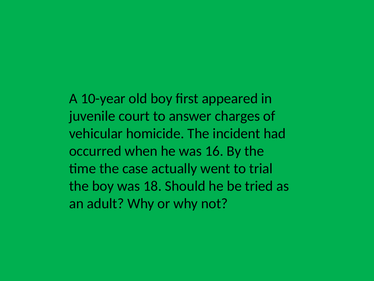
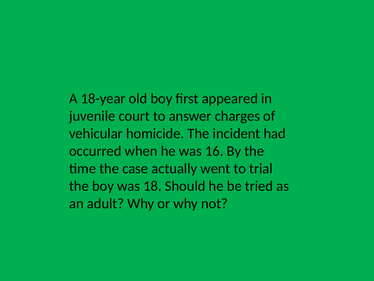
10-year: 10-year -> 18-year (103, 98)
